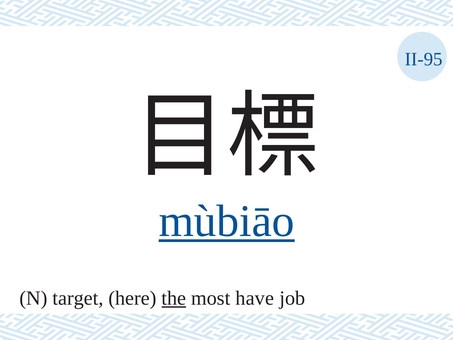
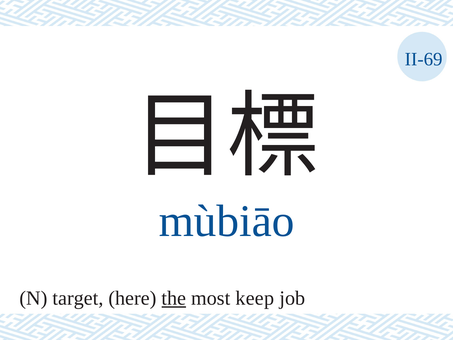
II-95: II-95 -> II-69 (424, 59)
mùbiāo underline: present -> none (227, 221)
have: have -> keep (255, 298)
